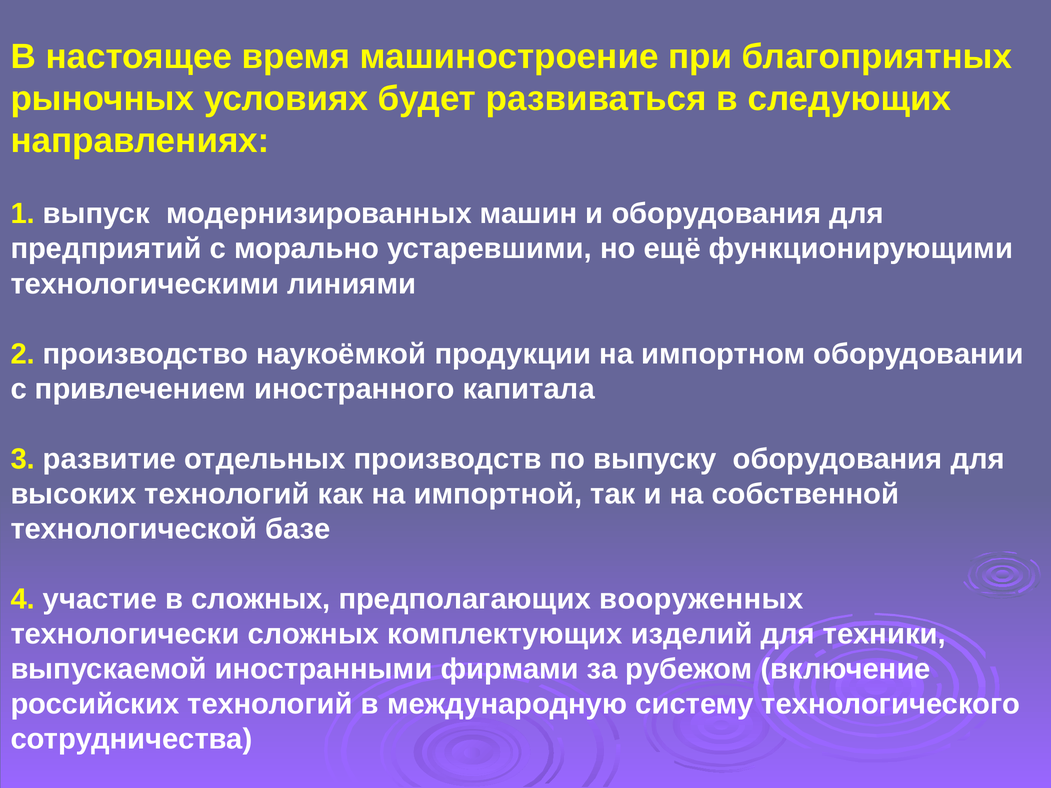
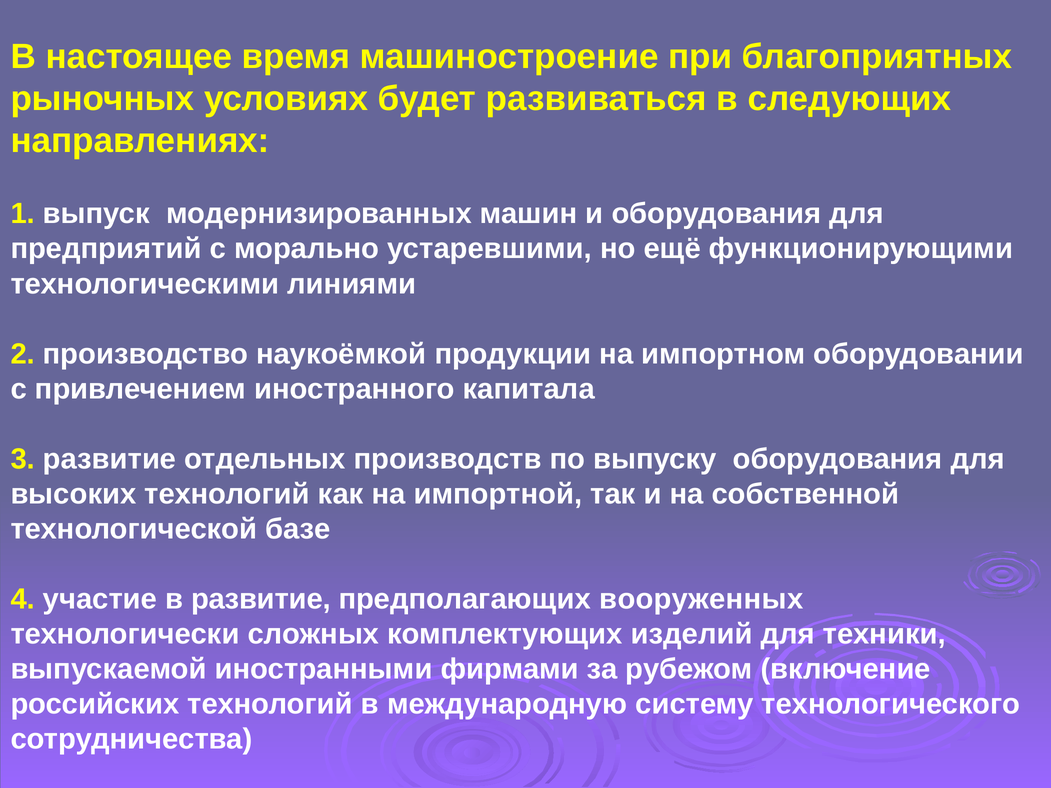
в сложных: сложных -> развитие (261, 599)
